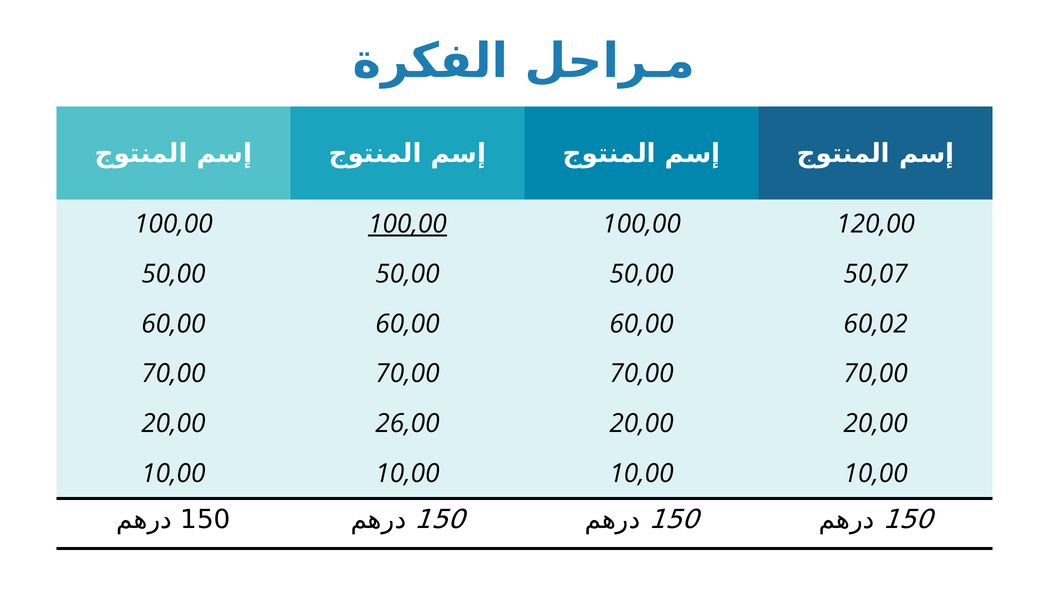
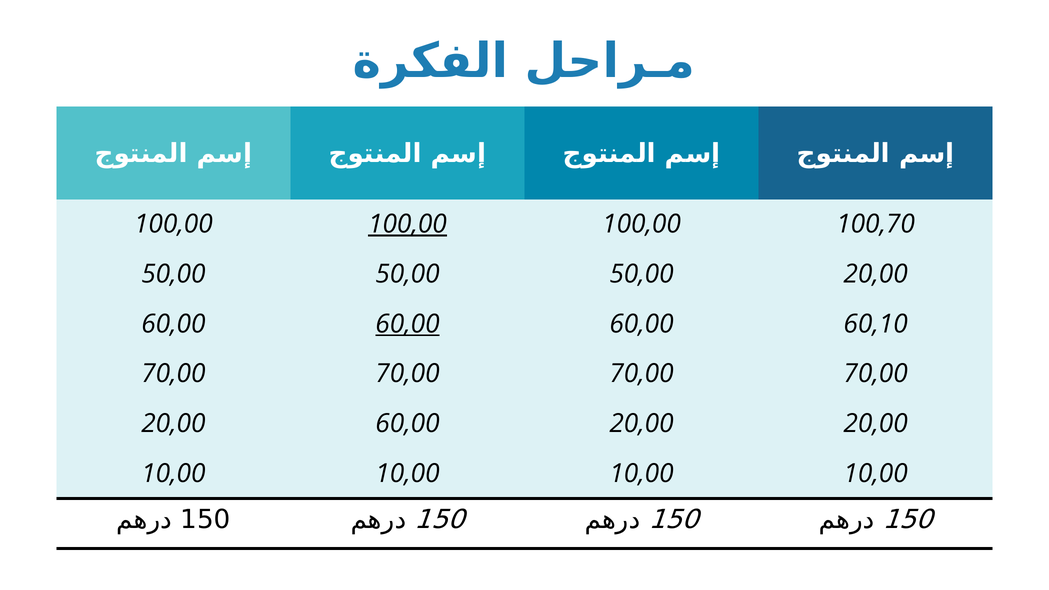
120,00: 120,00 -> 100,70 (876, 224)
50,00 50,07: 50,07 -> 20,00 (876, 274)
60,00 underline: none -> present (407, 324)
60,02: 60,02 -> 60,10 (876, 324)
26,00: 26,00 -> 60,00 (407, 424)
